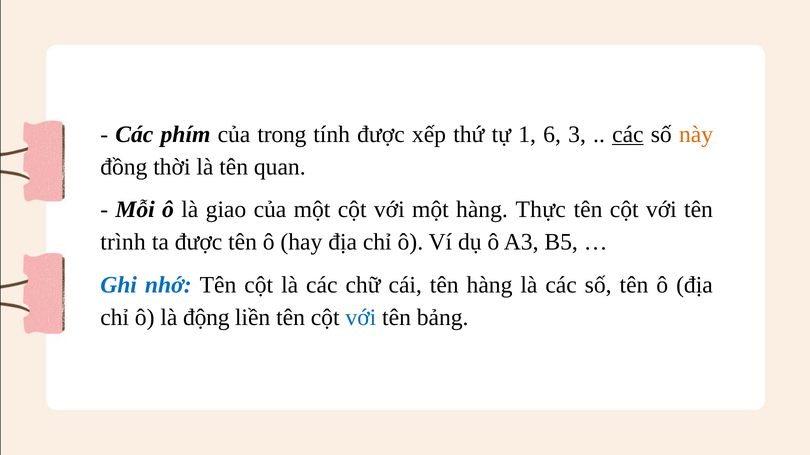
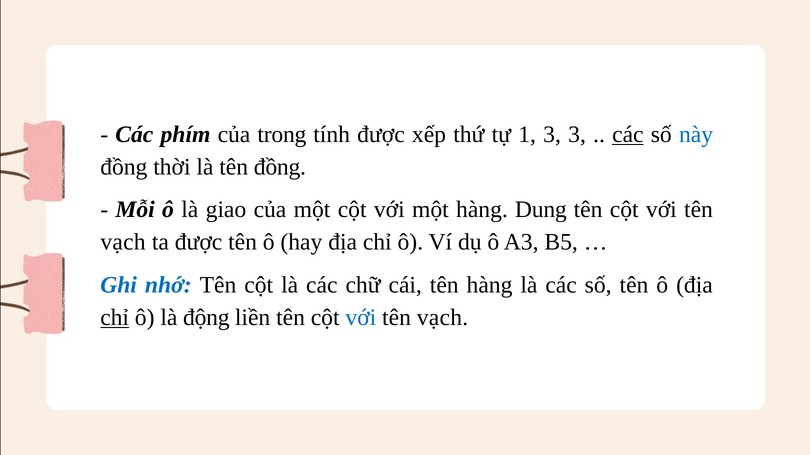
1 6: 6 -> 3 (552, 135)
này colour: orange -> blue (696, 135)
tên quan: quan -> đồng (280, 167)
Thực: Thực -> Dung (541, 210)
trình: trình -> vạch (123, 242)
chỉ underline: none -> present (115, 318)
bảng: bảng -> vạch (443, 318)
